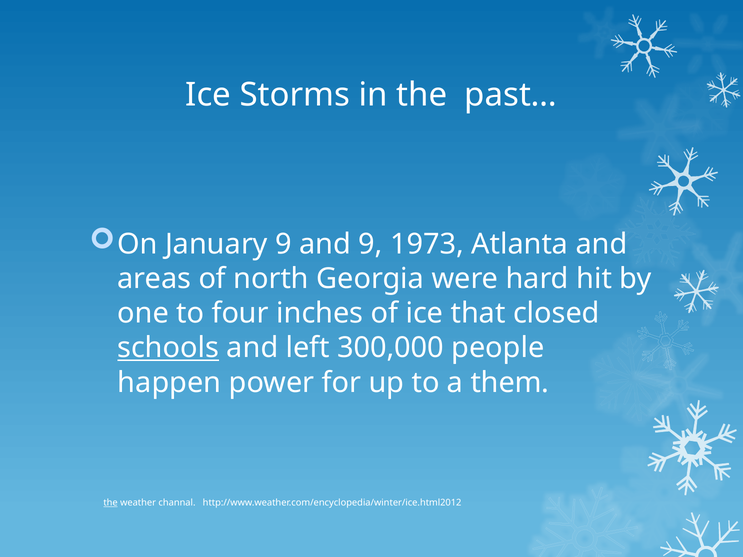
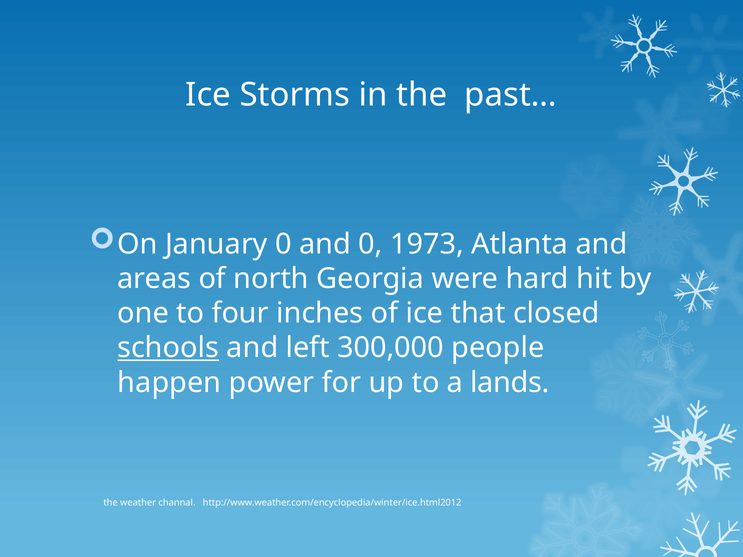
January 9: 9 -> 0 (283, 244)
and 9: 9 -> 0 (370, 244)
them: them -> lands (510, 383)
the underline: present -> none (111, 503)
